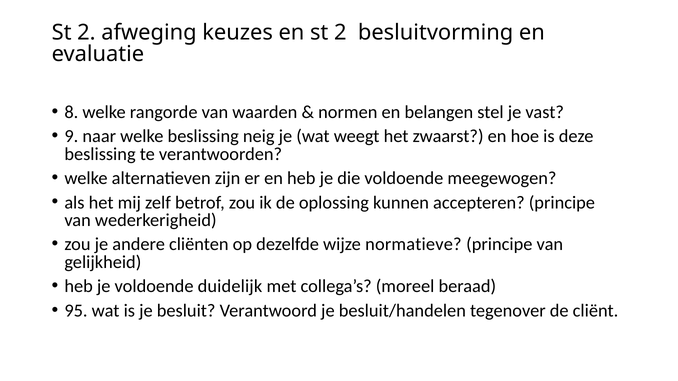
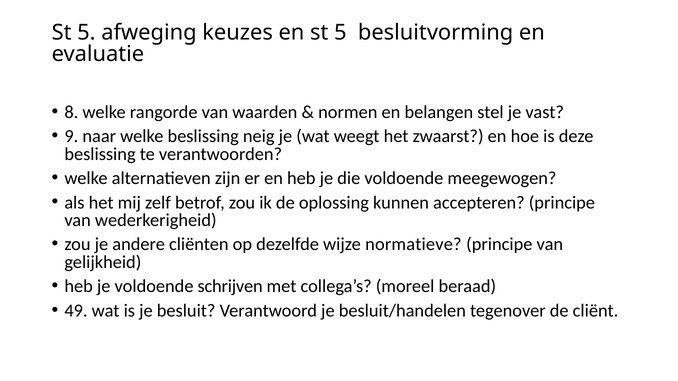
2: 2 -> 5 (86, 33)
en st 2: 2 -> 5 (340, 33)
duidelijk: duidelijk -> schrijven (230, 287)
95: 95 -> 49 (76, 311)
